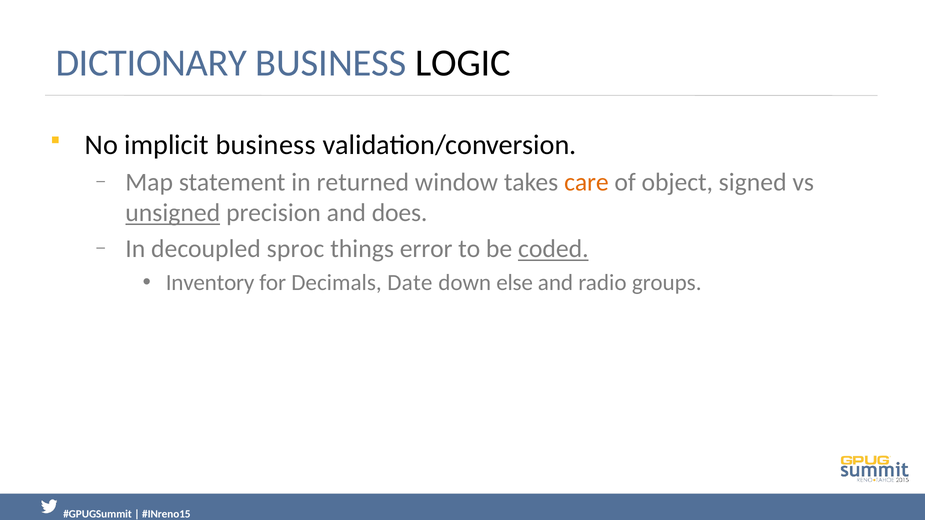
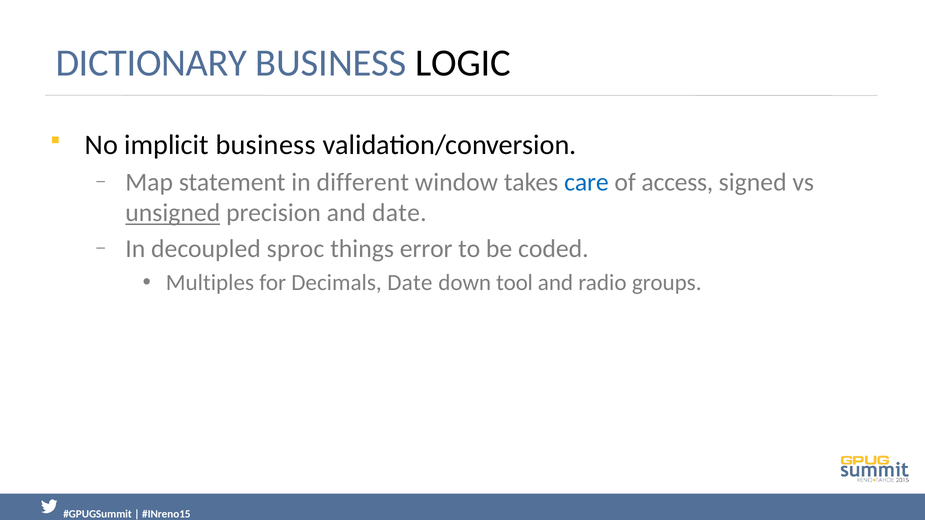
returned: returned -> different (363, 182)
care colour: orange -> blue (586, 182)
object: object -> access (677, 182)
and does: does -> date (399, 213)
coded underline: present -> none (553, 249)
Inventory: Inventory -> Multiples (210, 283)
else: else -> tool (515, 283)
